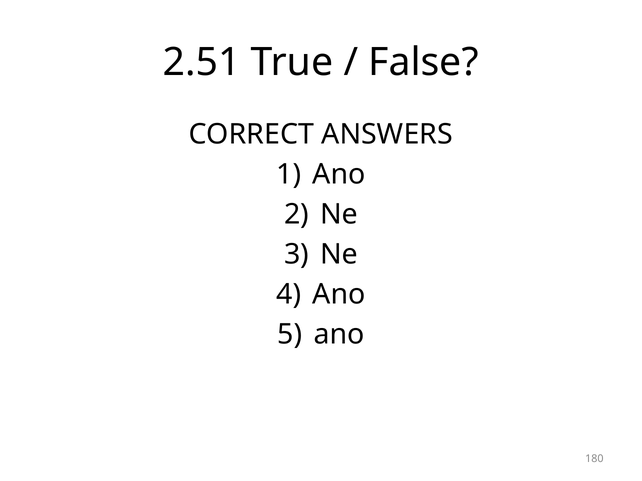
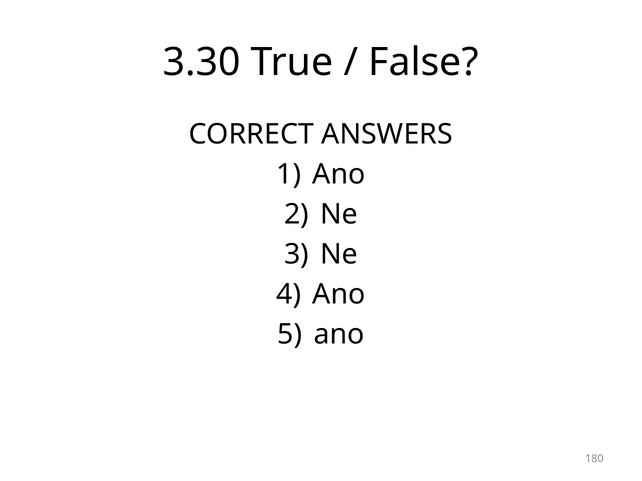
2.51: 2.51 -> 3.30 (202, 62)
